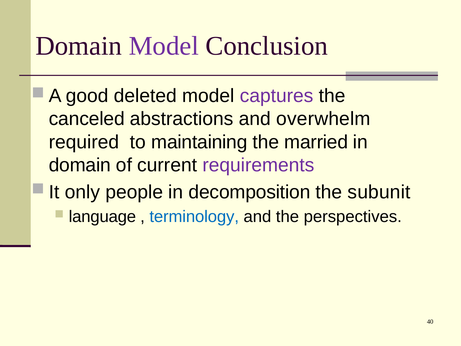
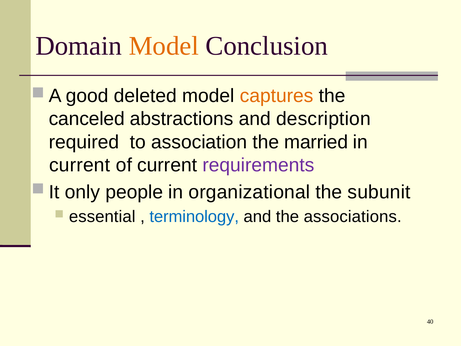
Model colour: purple -> orange (164, 46)
captures colour: purple -> orange (277, 96)
overwhelm: overwhelm -> description (323, 119)
maintaining: maintaining -> association (199, 142)
domain: domain -> current (80, 165)
decomposition: decomposition -> organizational (249, 192)
language: language -> essential (102, 217)
perspectives: perspectives -> associations (353, 217)
